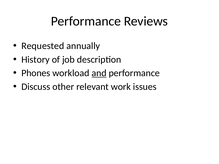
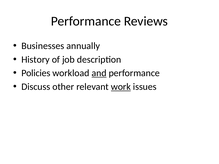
Requested: Requested -> Businesses (43, 46)
Phones: Phones -> Policies (36, 73)
work underline: none -> present (121, 87)
